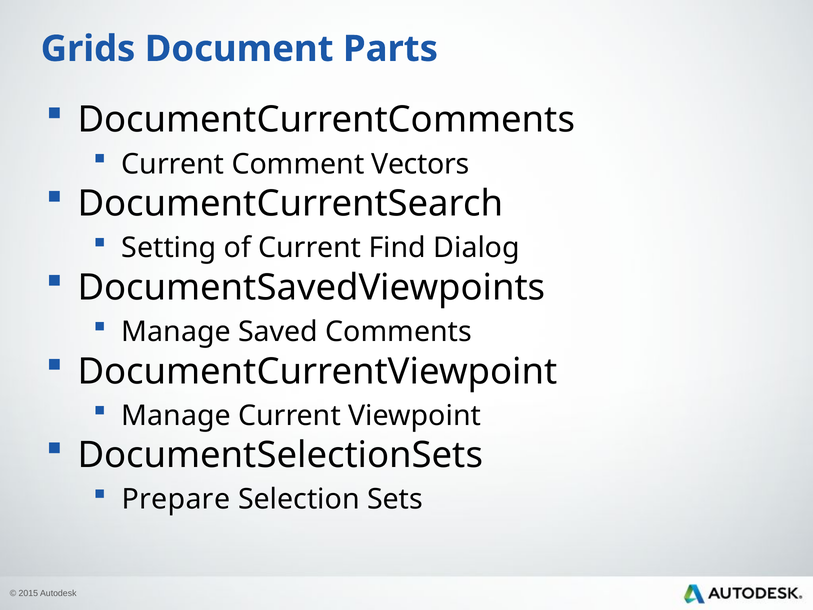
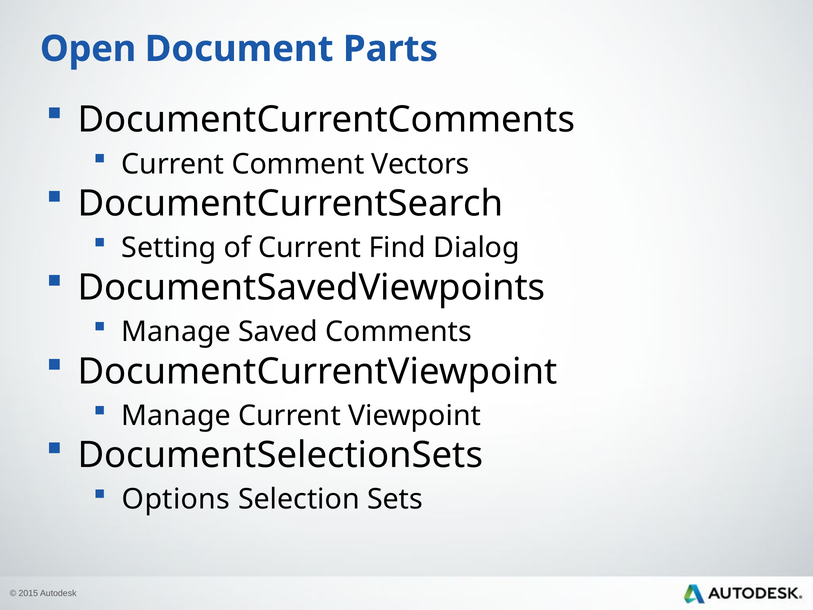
Grids: Grids -> Open (88, 49)
Prepare: Prepare -> Options (176, 499)
